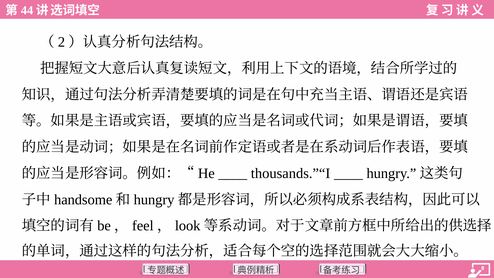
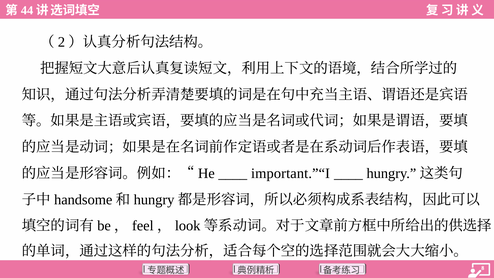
thousands.”“I: thousands.”“I -> important.”“I (291, 173)
